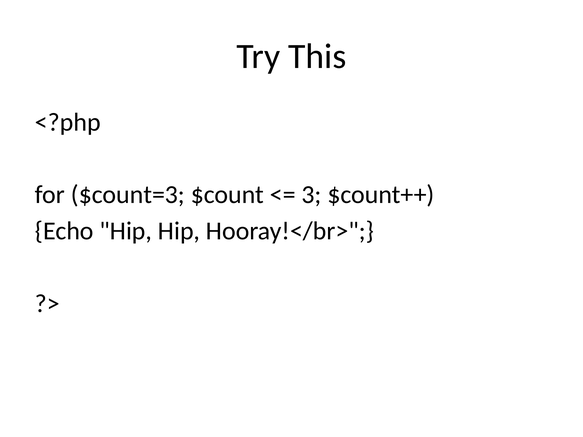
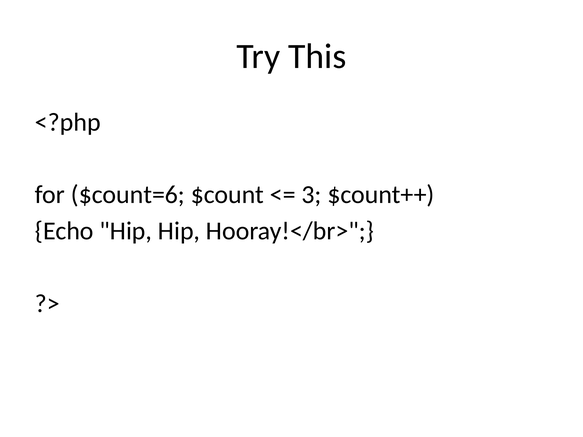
$count=3: $count=3 -> $count=6 (128, 195)
